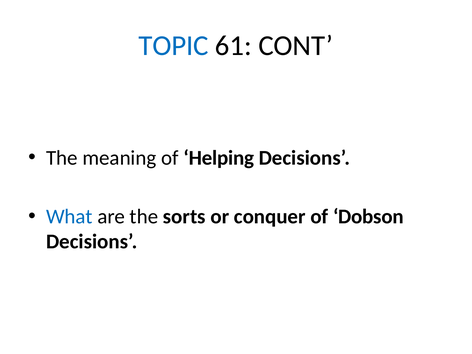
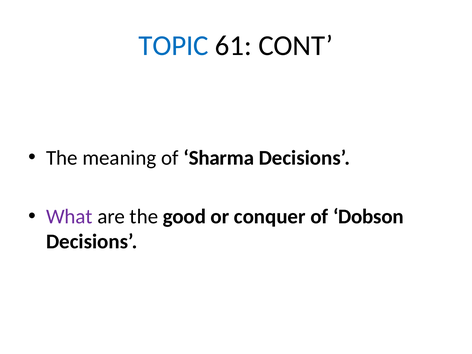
Helping: Helping -> Sharma (219, 158)
What colour: blue -> purple (69, 217)
sorts: sorts -> good (184, 217)
